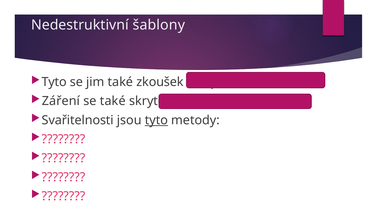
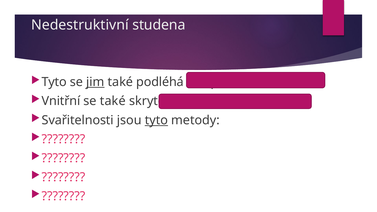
šablony: šablony -> studena (159, 25)
jim underline: none -> present (95, 82)
zkoušek: zkoušek -> podléhá (160, 82)
Záření: Záření -> Vnitřní (61, 101)
